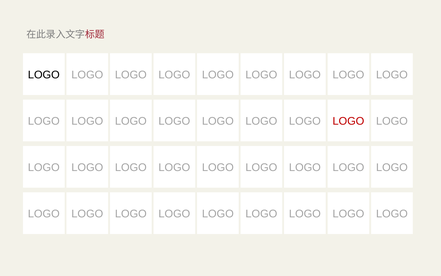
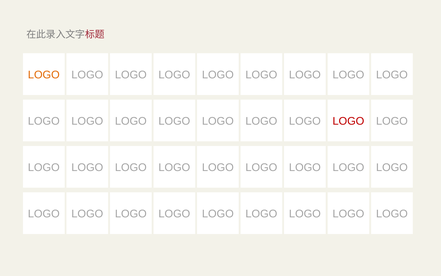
LOGO colour: black -> orange (44, 75)
